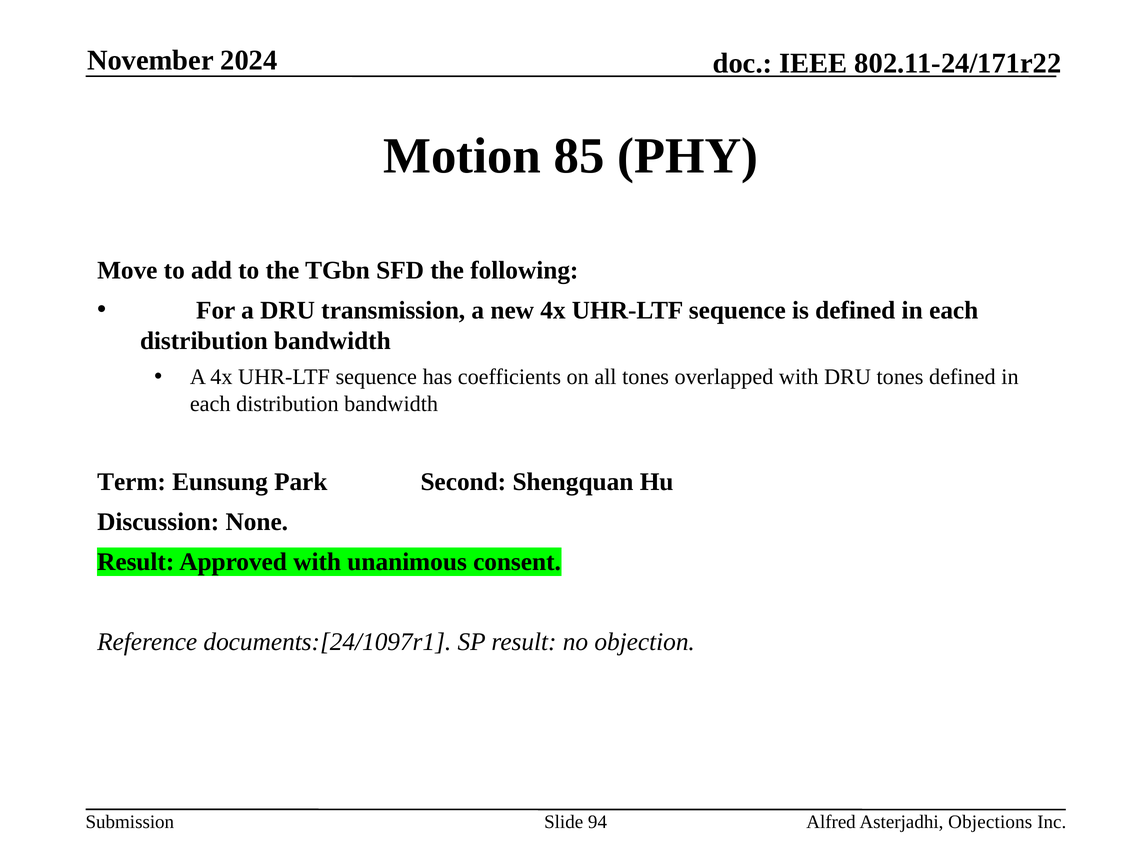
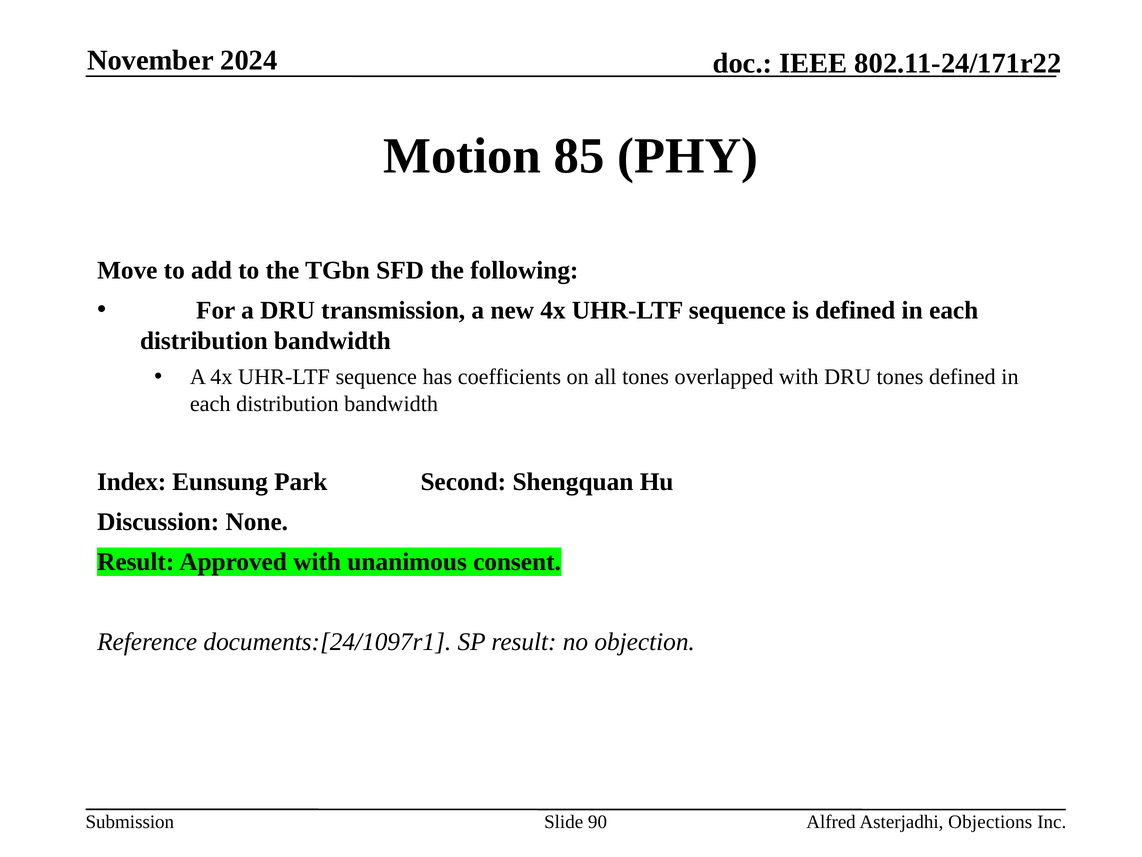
Term: Term -> Index (132, 482)
94: 94 -> 90 (598, 821)
